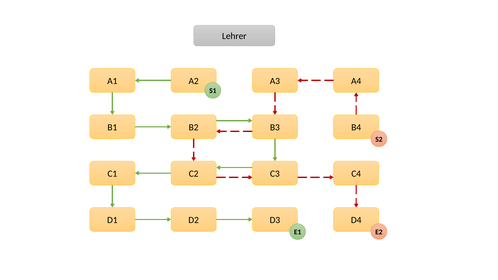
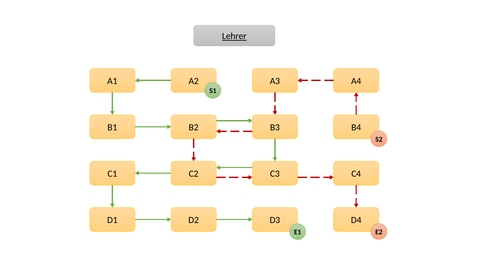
Lehrer underline: none -> present (234, 36)
